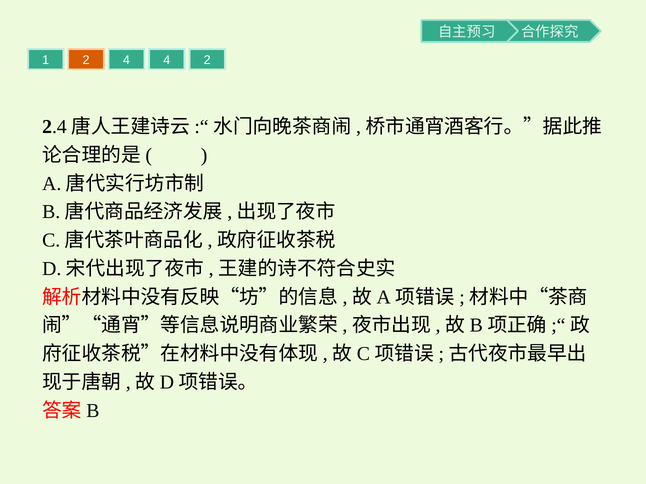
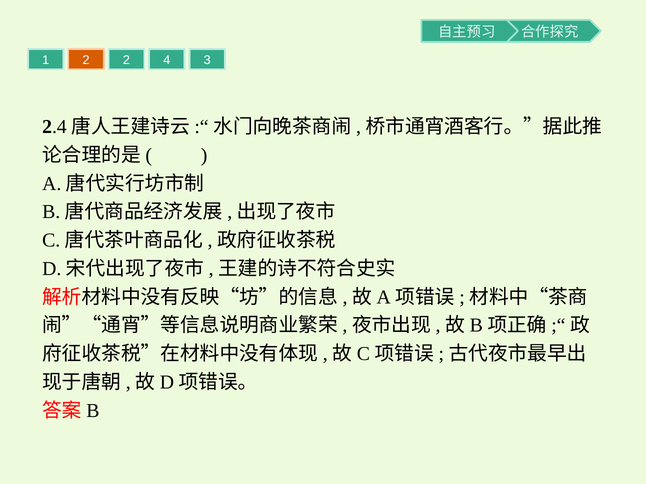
2 4: 4 -> 2 (126, 60)
4 2: 2 -> 3 (207, 60)
